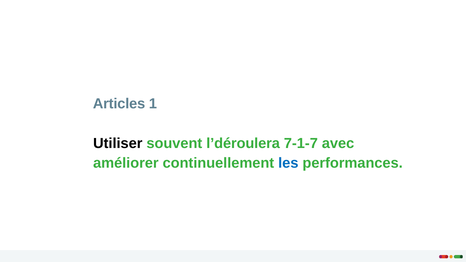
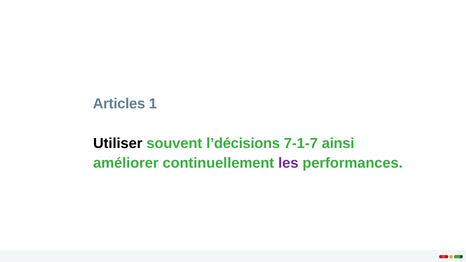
l’déroulera: l’déroulera -> l’décisions (243, 143)
avec: avec -> ainsi (338, 143)
les colour: blue -> purple (288, 163)
